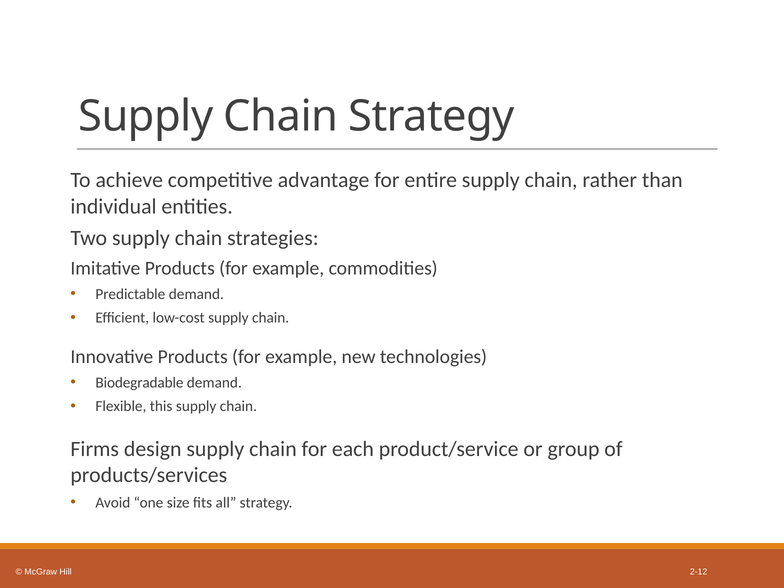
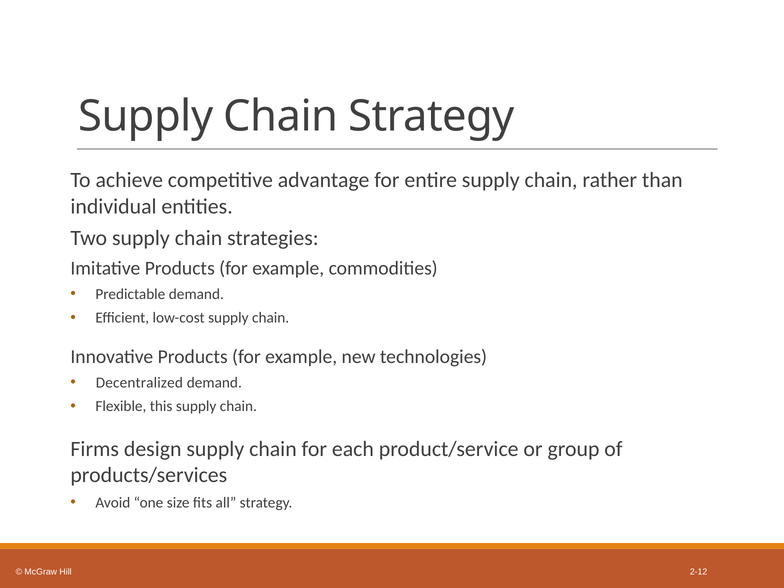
Biodegradable: Biodegradable -> Decentralized (139, 383)
